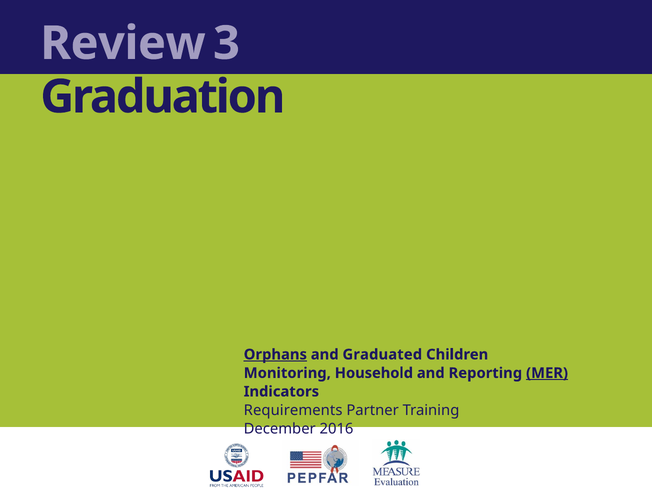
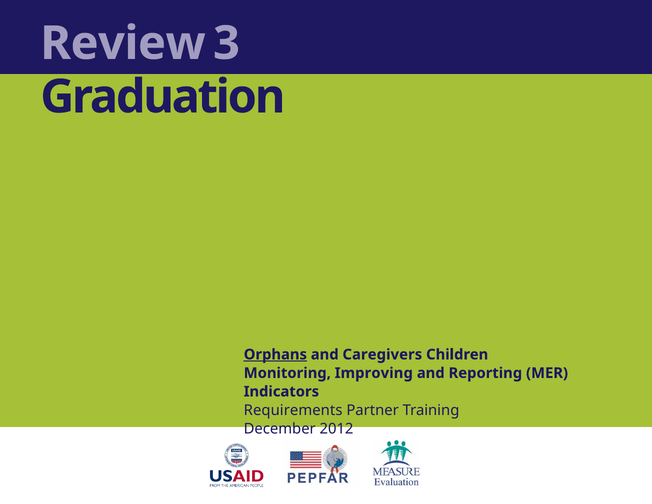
Graduated: Graduated -> Caregivers (382, 354)
Household: Household -> Improving (374, 373)
MER underline: present -> none (547, 373)
2016: 2016 -> 2012 (337, 429)
